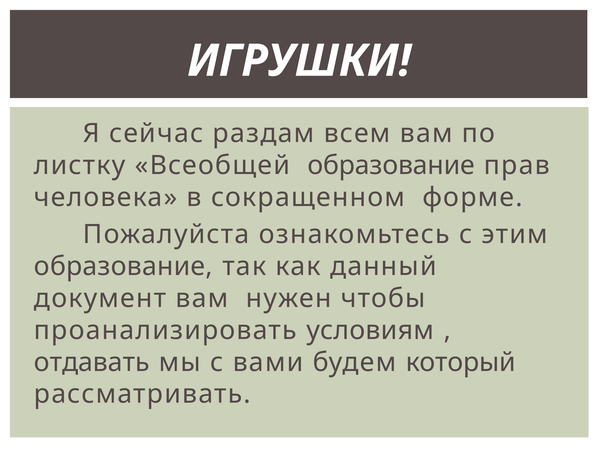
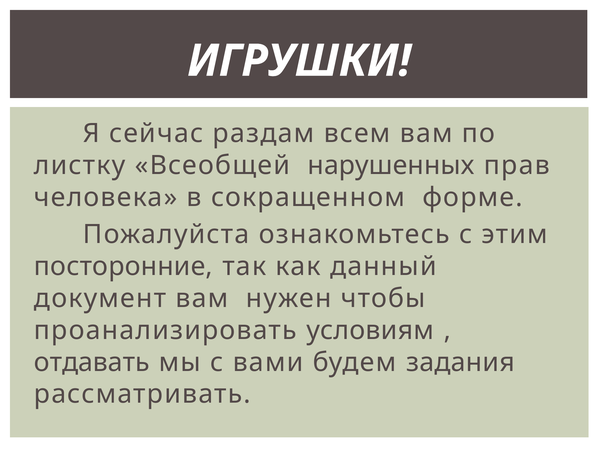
Всеобщей образование: образование -> нарушенных (391, 165)
образование: образование -> посторонние (123, 267)
который: который -> задания (460, 362)
